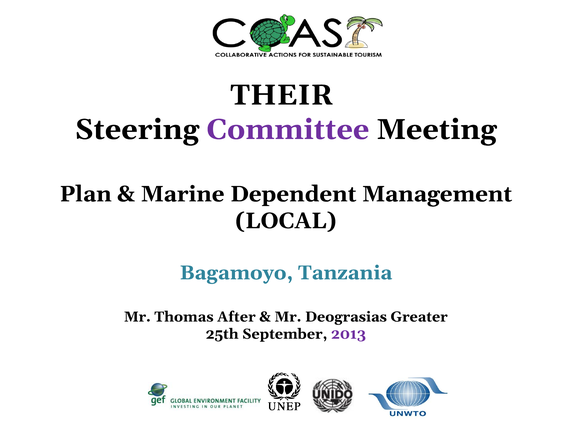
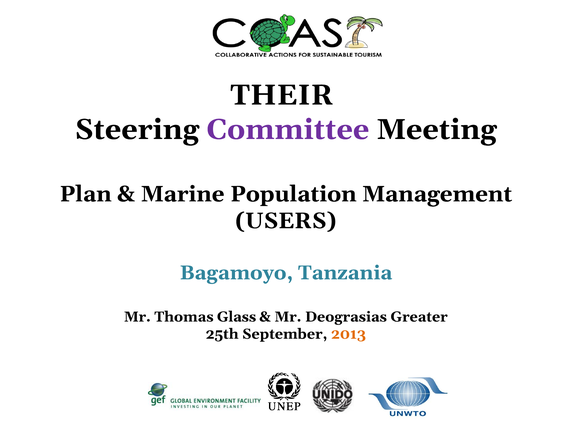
Dependent: Dependent -> Population (293, 194)
LOCAL: LOCAL -> USERS (286, 221)
After: After -> Glass (237, 317)
2013 colour: purple -> orange (348, 334)
